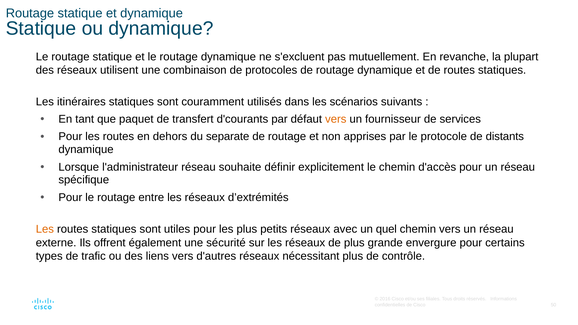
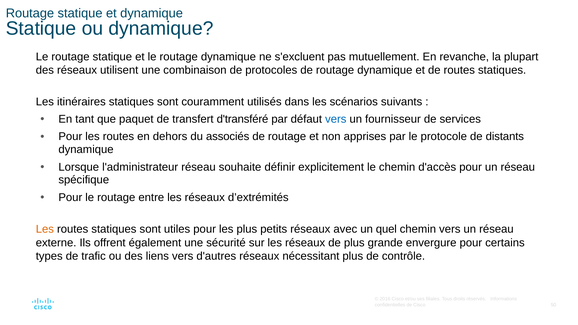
d'courants: d'courants -> d'transféré (243, 119)
vers colour: orange -> blue (336, 119)
separate: separate -> associés (228, 137)
